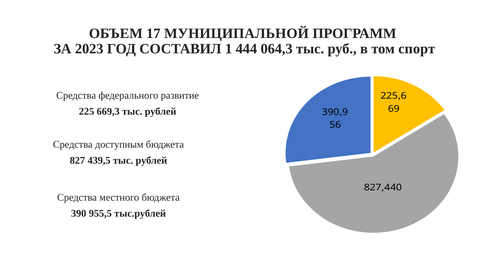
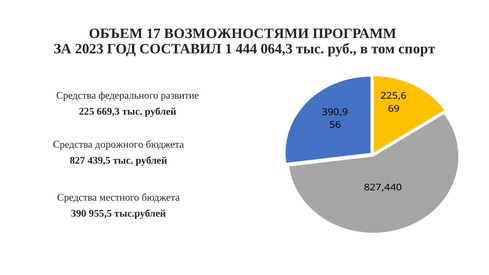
МУНИЦИПАЛЬНОЙ: МУНИЦИПАЛЬНОЙ -> ВОЗМОЖНОСТЯМИ (236, 33)
доступным: доступным -> дорожного (119, 145)
